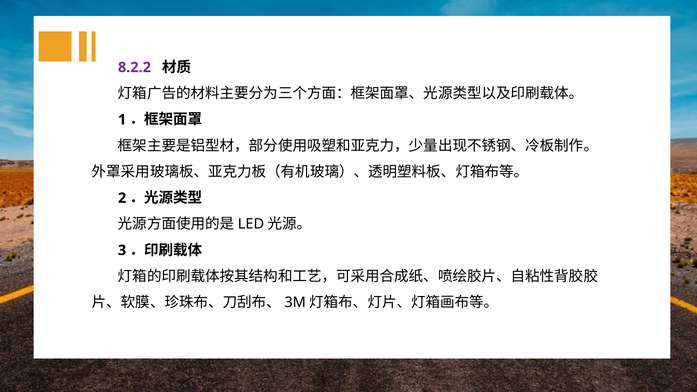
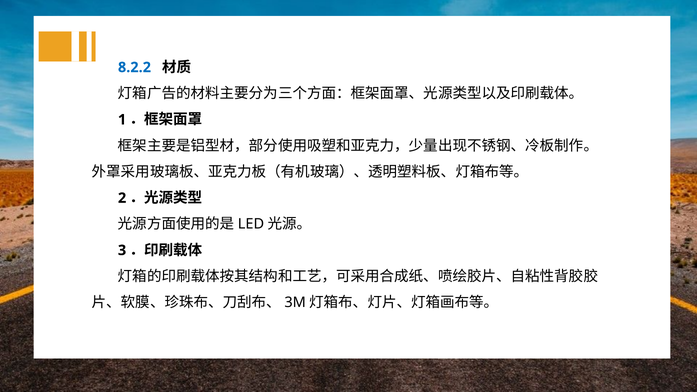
8.2.2 colour: purple -> blue (134, 67)
